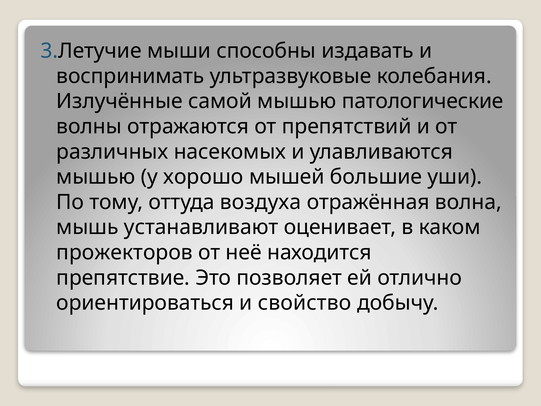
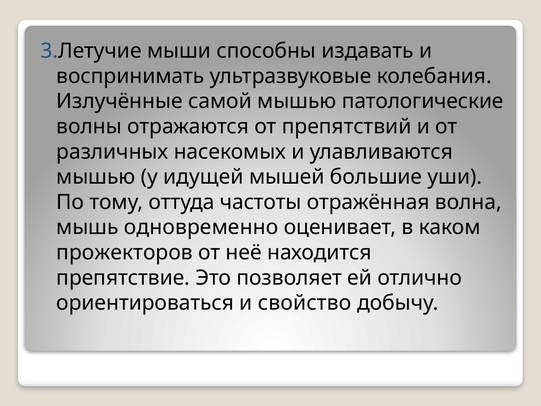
хорошо: хорошо -> идущей (203, 177)
воздуха: воздуха -> частоты (261, 202)
устанавливают: устанавливают -> одновременно (201, 227)
